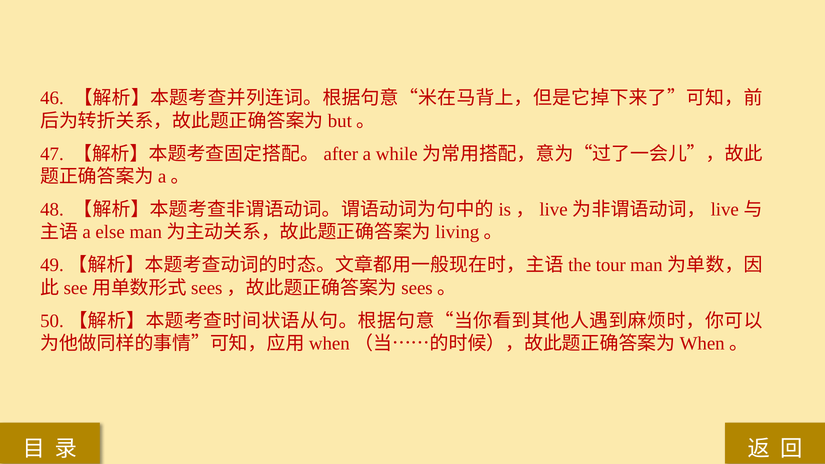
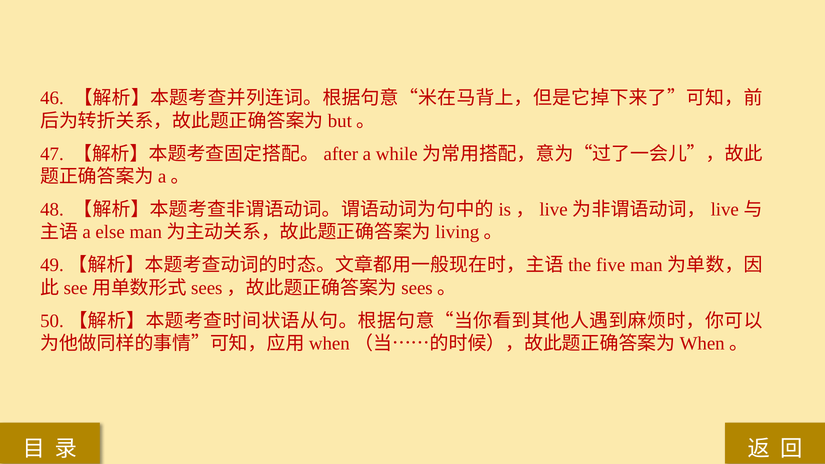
tour: tour -> five (611, 265)
